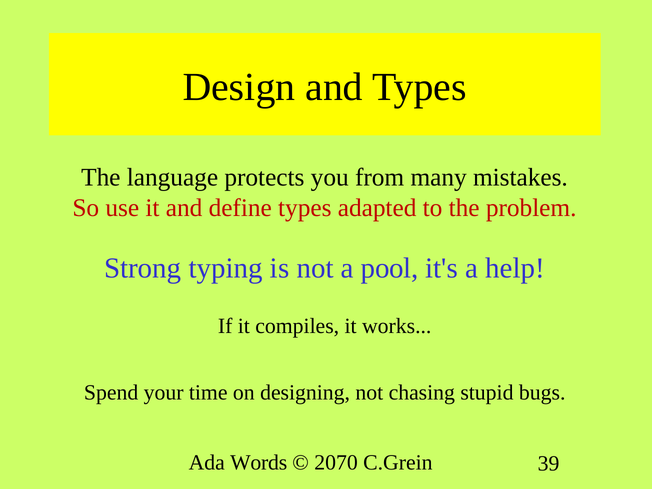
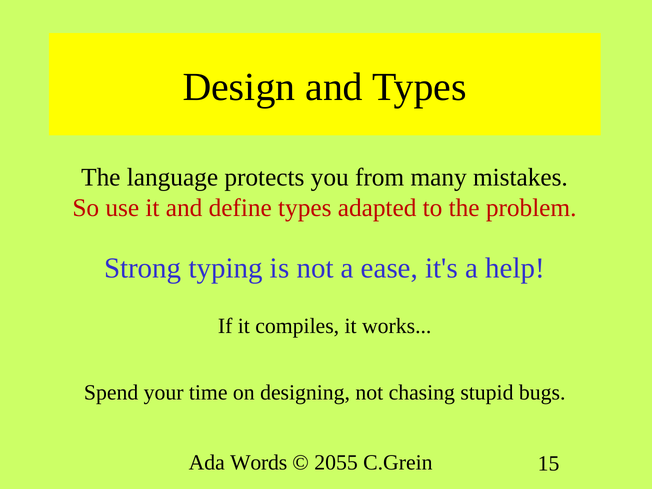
pool: pool -> ease (389, 268)
2070: 2070 -> 2055 (336, 463)
39: 39 -> 15 (549, 463)
